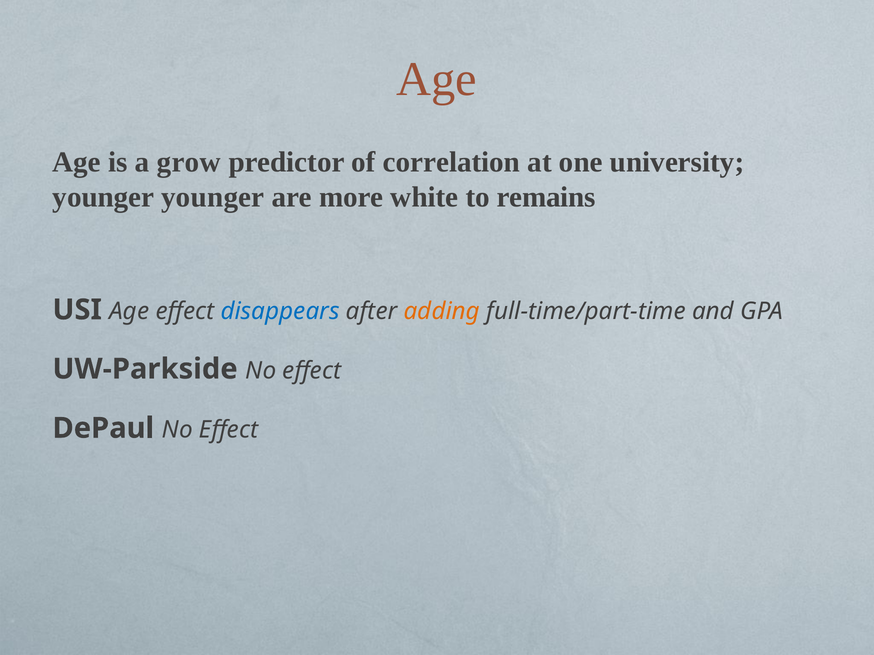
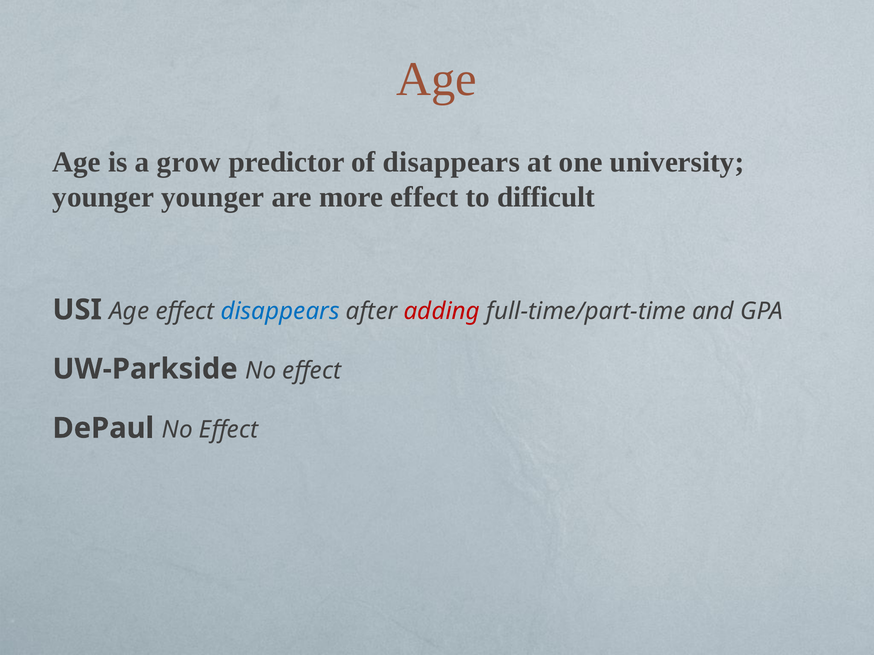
of correlation: correlation -> disappears (451, 162)
more white: white -> effect (424, 197)
remains: remains -> difficult (546, 197)
adding colour: orange -> red (442, 312)
